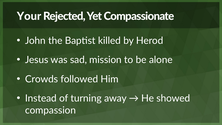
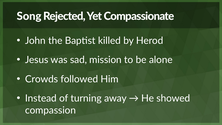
Your: Your -> Song (29, 16)
